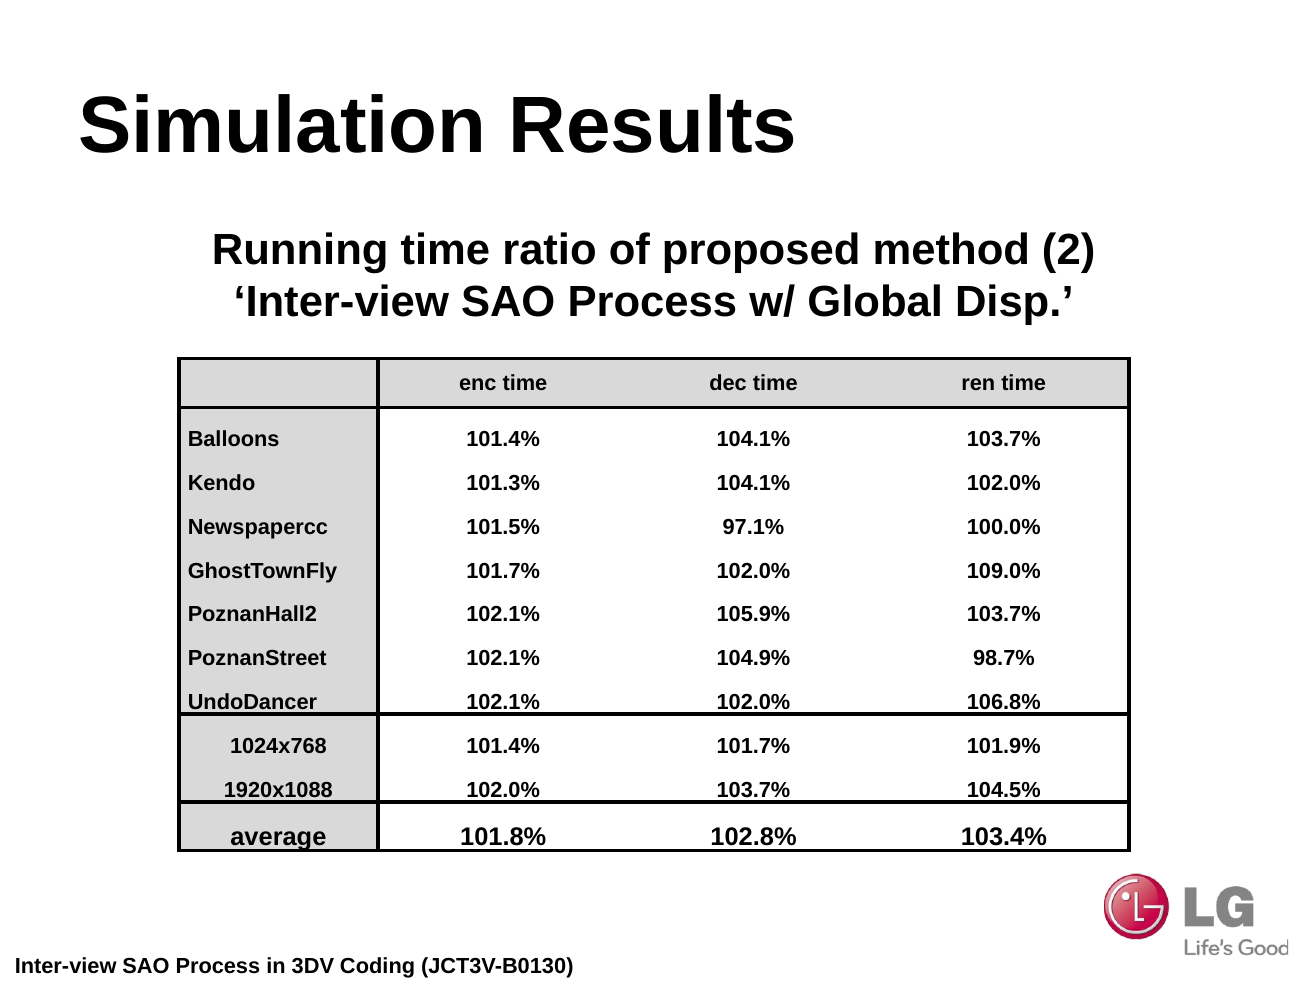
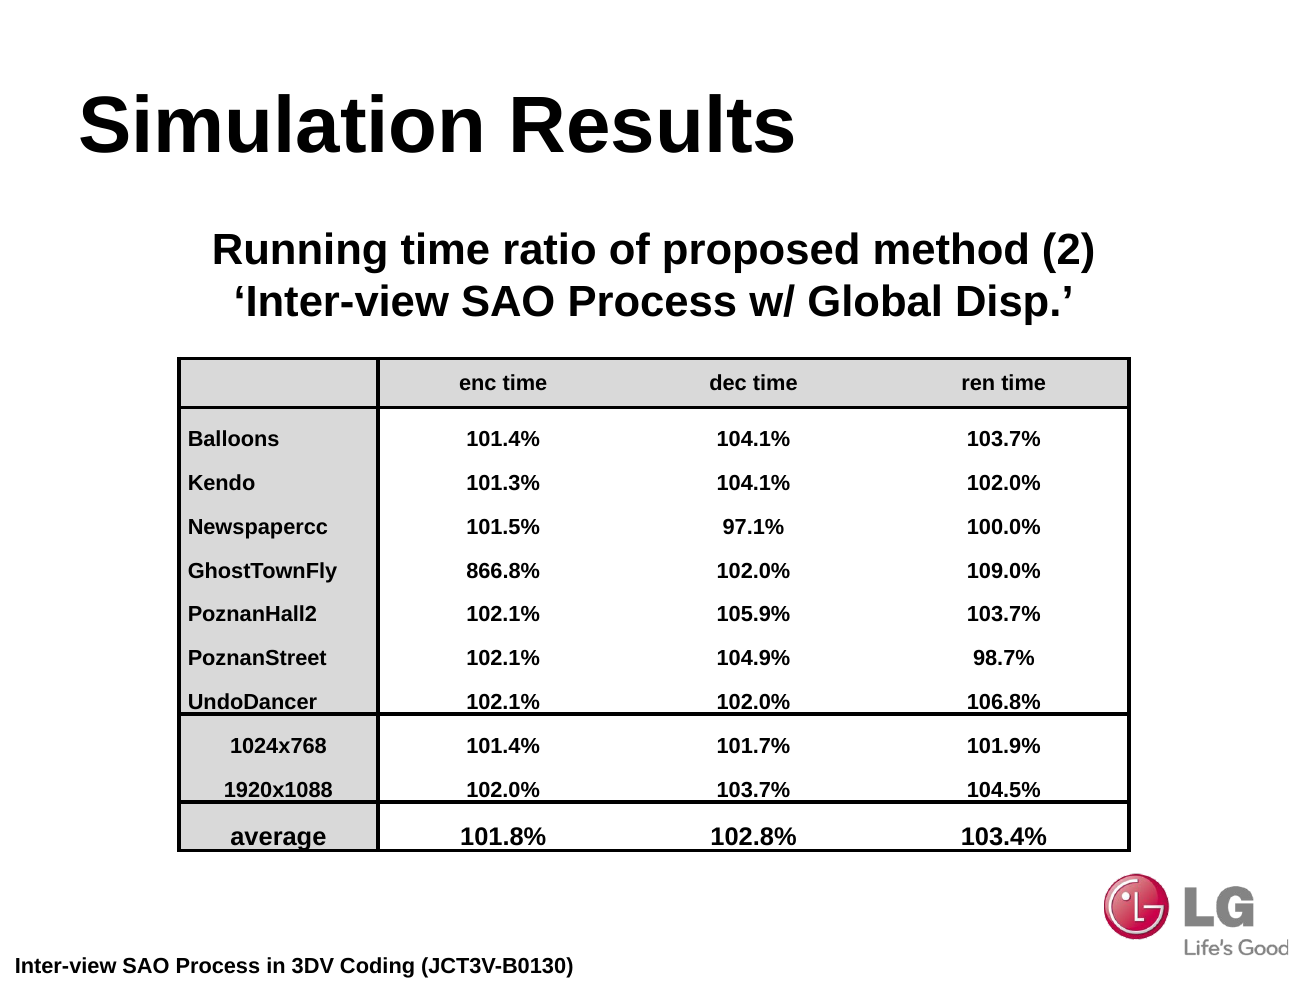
GhostTownFly 101.7%: 101.7% -> 866.8% (503, 571)
